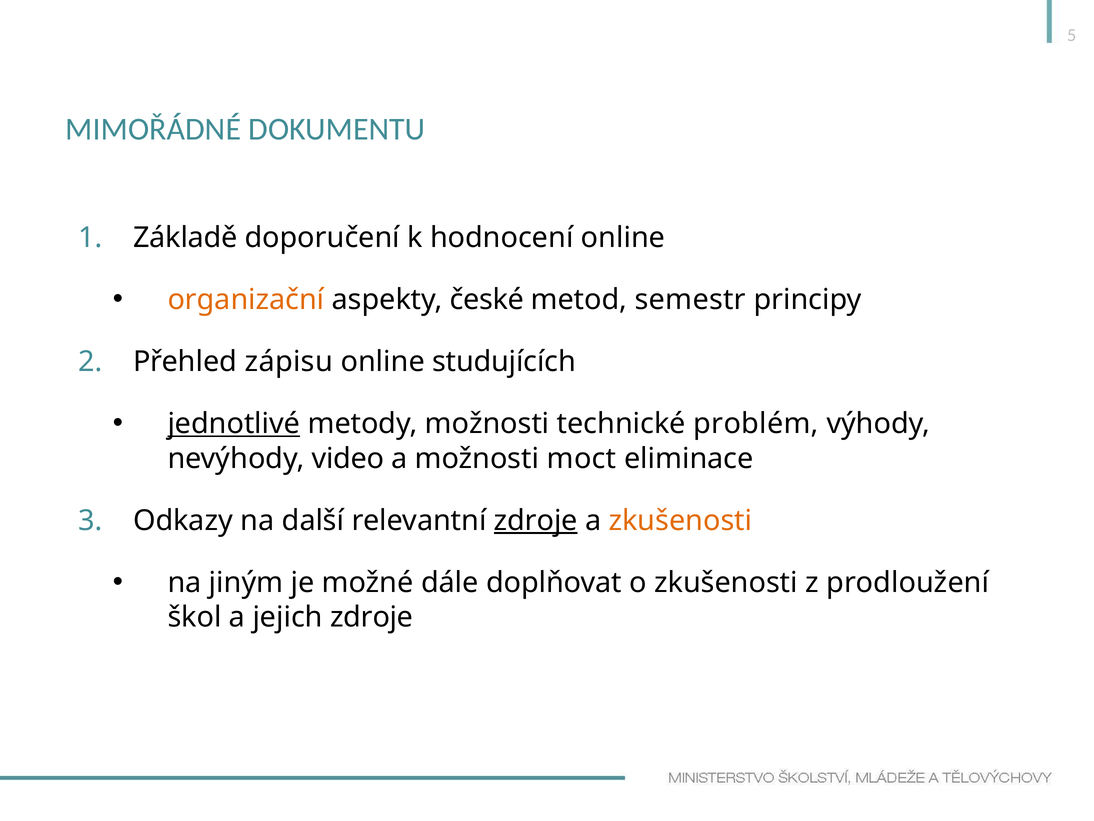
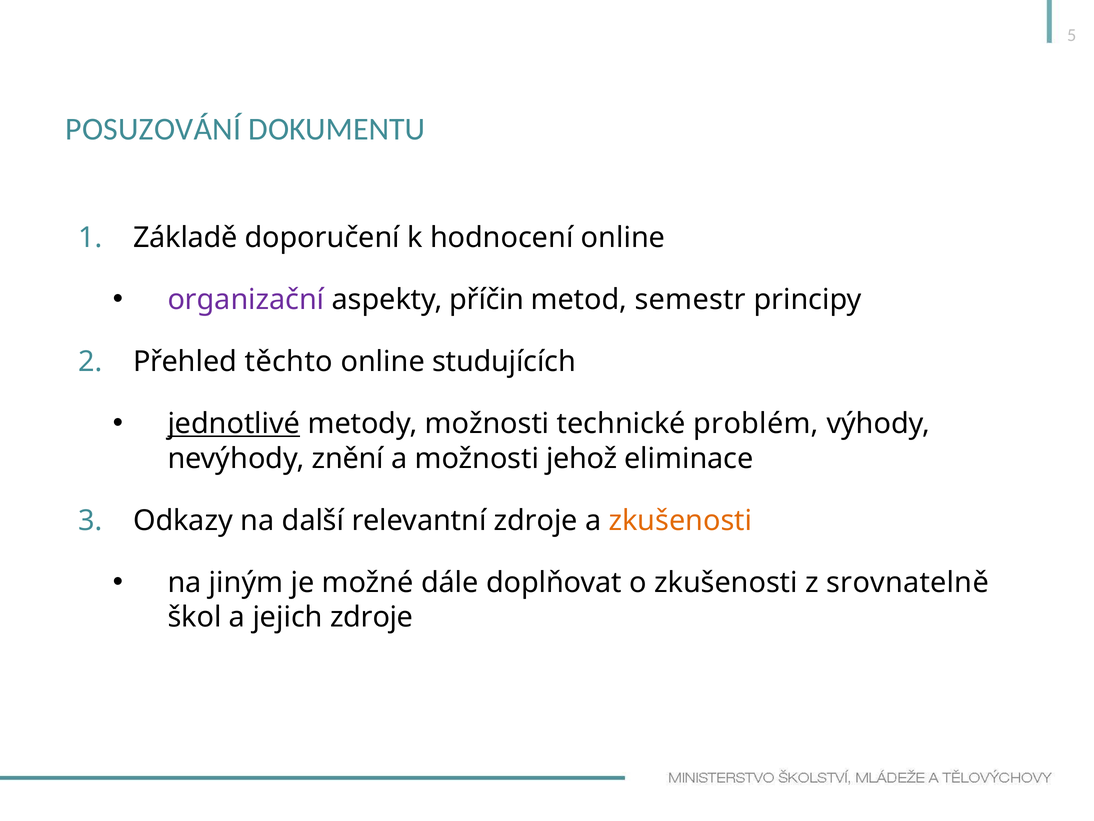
MIMOŘÁDNÉ: MIMOŘÁDNÉ -> POSUZOVÁNÍ (153, 129)
organizační colour: orange -> purple (246, 300)
české: české -> příčin (487, 300)
zápisu: zápisu -> těchto (289, 362)
video: video -> znění (348, 458)
moct: moct -> jehož (582, 458)
zdroje underline: present -> none (536, 520)
prodloužení: prodloužení -> srovnatelně (908, 582)
